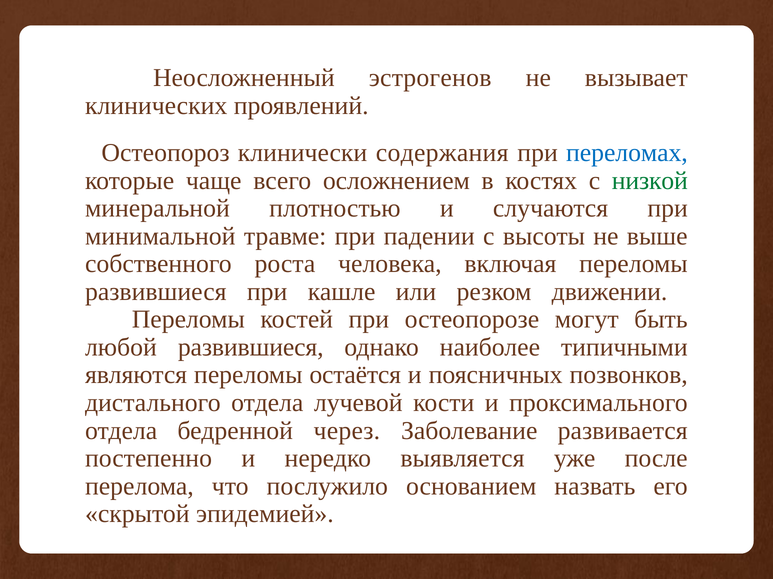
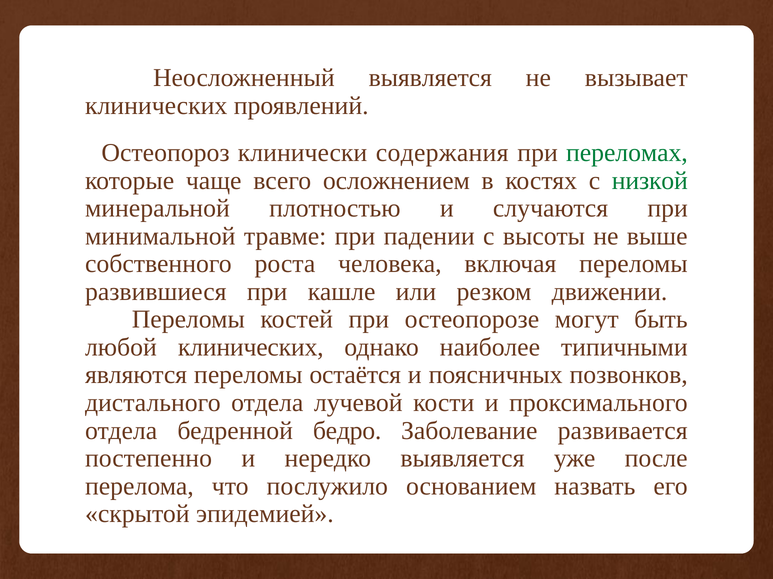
Неосложненный эстрогенов: эстрогенов -> выявляется (430, 78)
переломах colour: blue -> green (627, 153)
любой развившиеся: развившиеся -> клинических (251, 348)
через: через -> бедро (347, 431)
